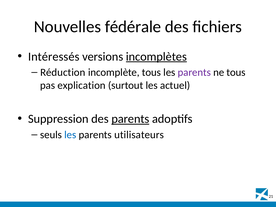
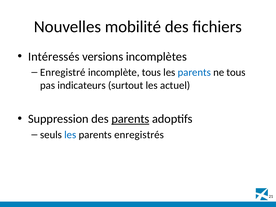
fédérale: fédérale -> mobilité (133, 27)
incomplètes underline: present -> none (156, 57)
Réduction: Réduction -> Enregistré (63, 72)
parents colour: purple -> blue (194, 72)
explication: explication -> indicateurs (82, 85)
utilisateurs: utilisateurs -> enregistrés (139, 135)
